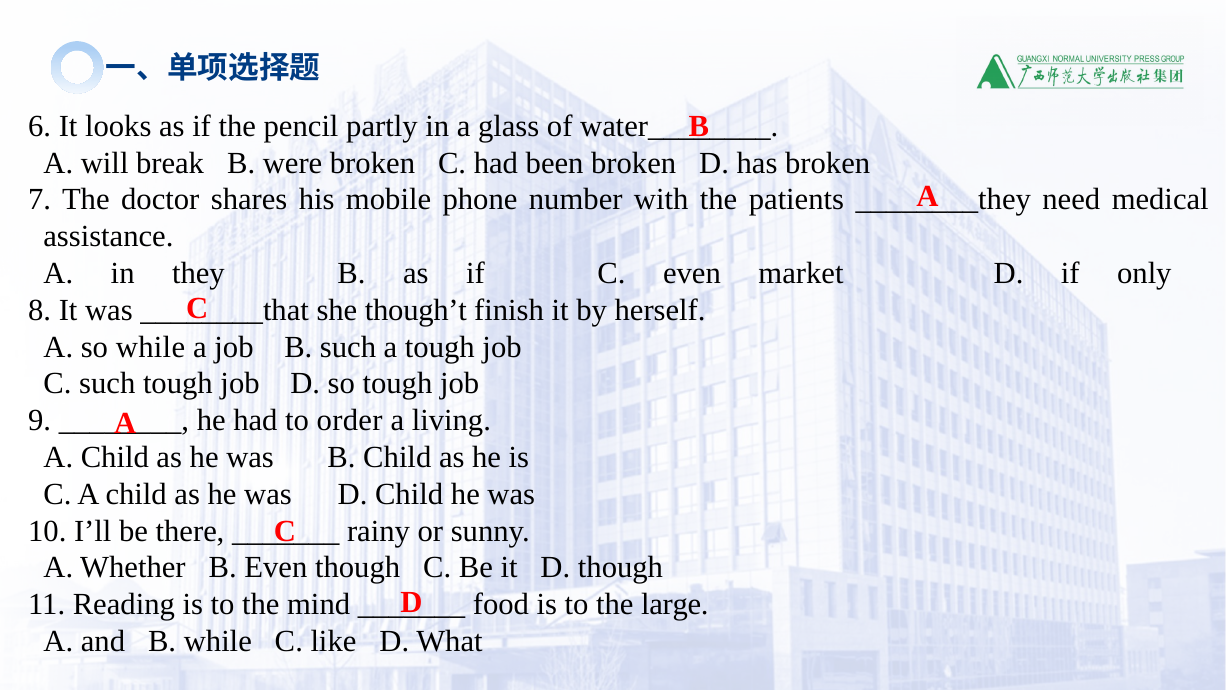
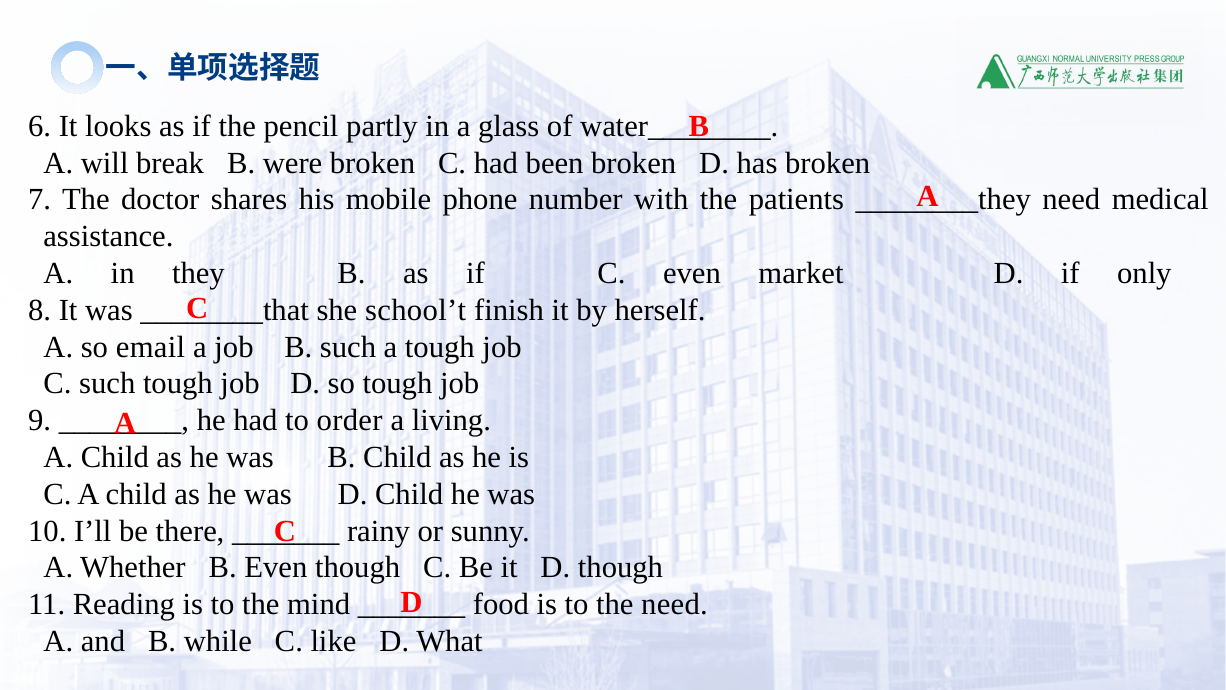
though’t: though’t -> school’t (416, 310)
so while: while -> email (150, 347)
the large: large -> need (675, 604)
